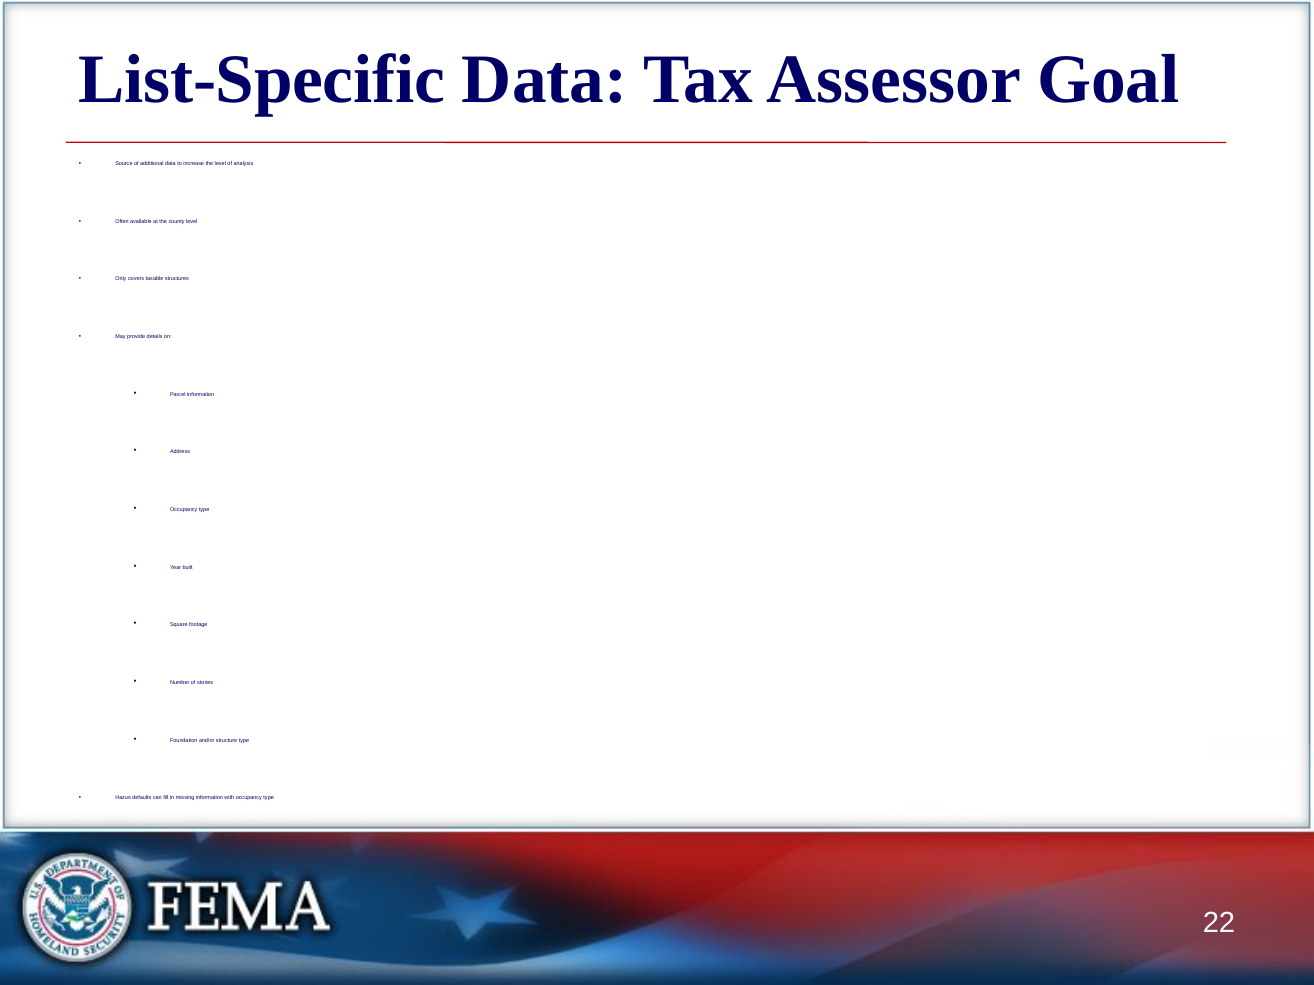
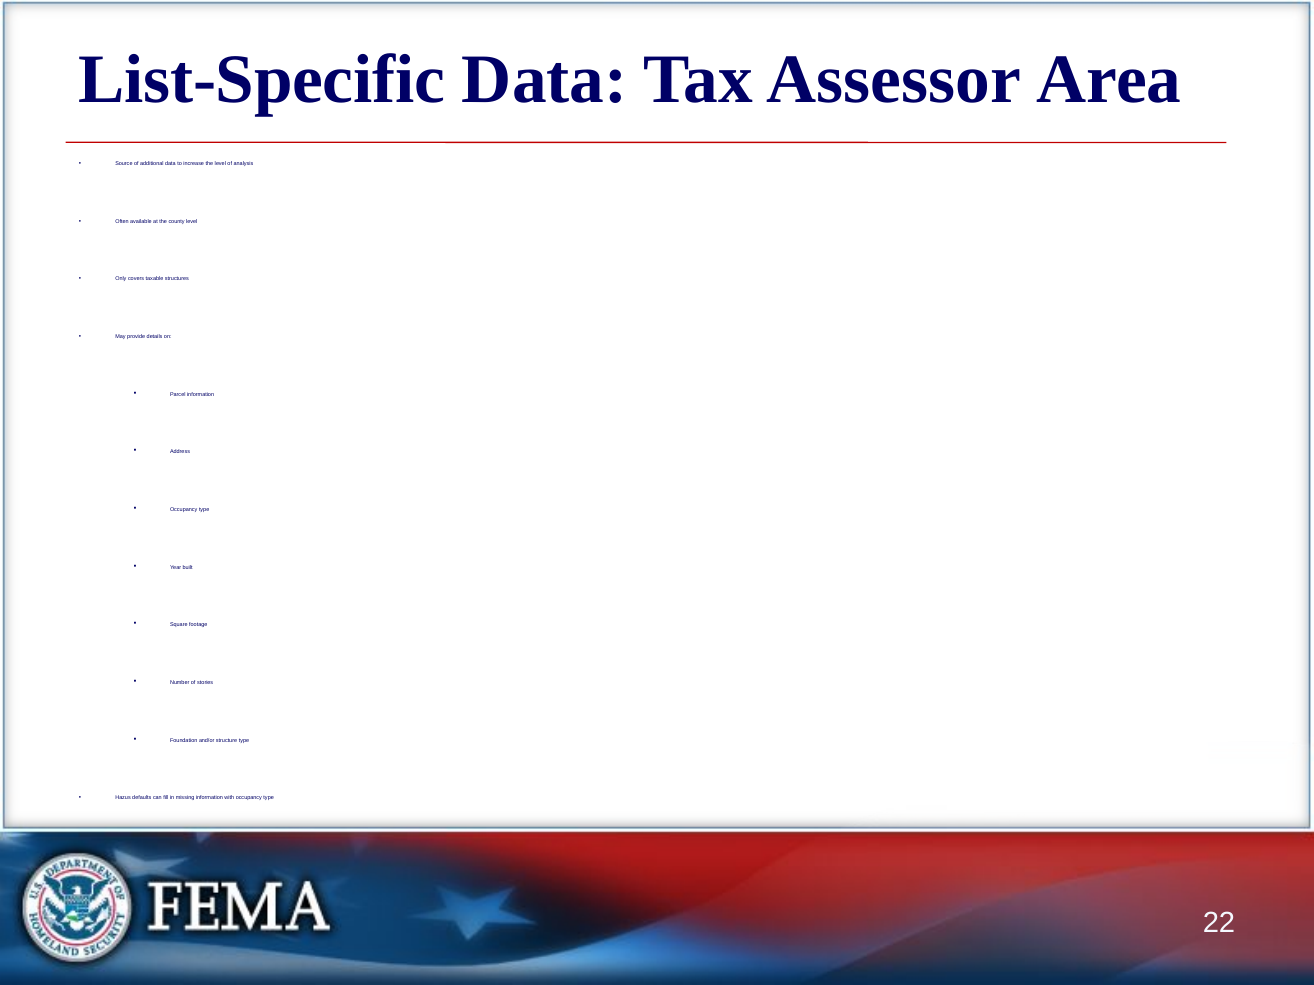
Goal: Goal -> Area (1109, 79)
